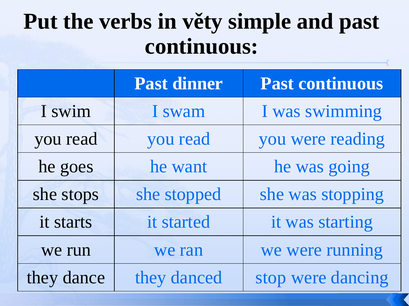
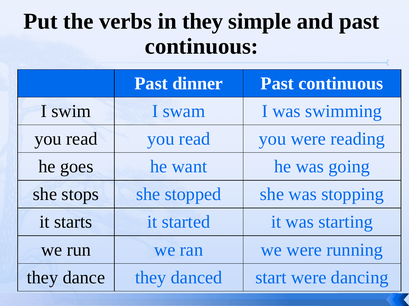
in věty: věty -> they (203, 21)
stop: stop -> start (271, 278)
